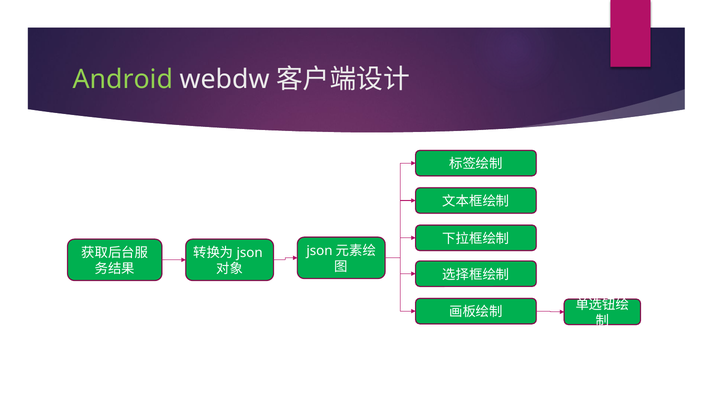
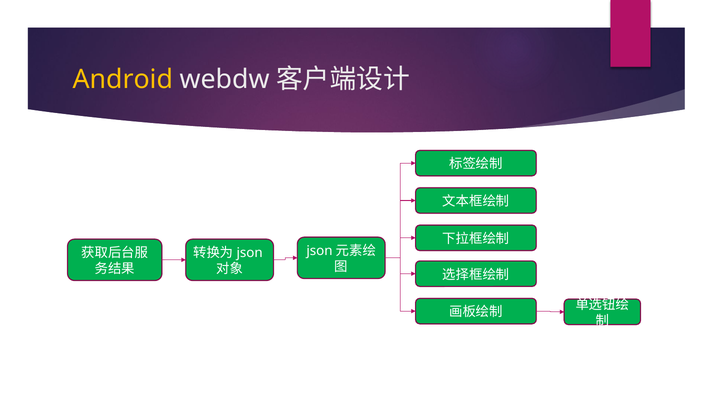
Android colour: light green -> yellow (123, 79)
